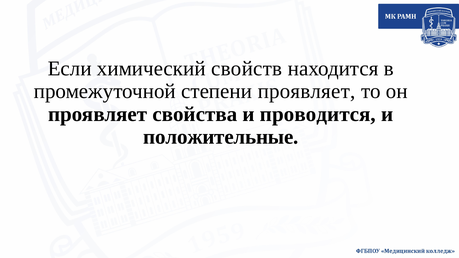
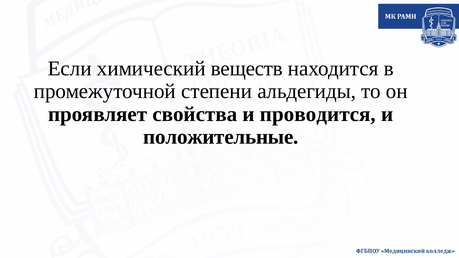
свойств: свойств -> веществ (247, 69)
степени проявляет: проявляет -> альдегиды (307, 91)
